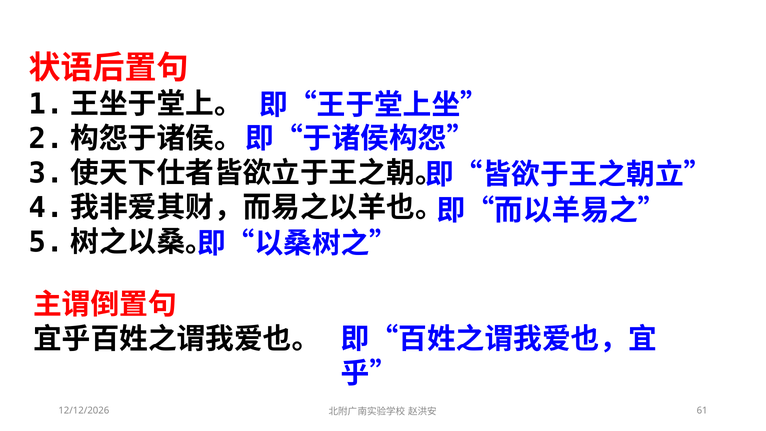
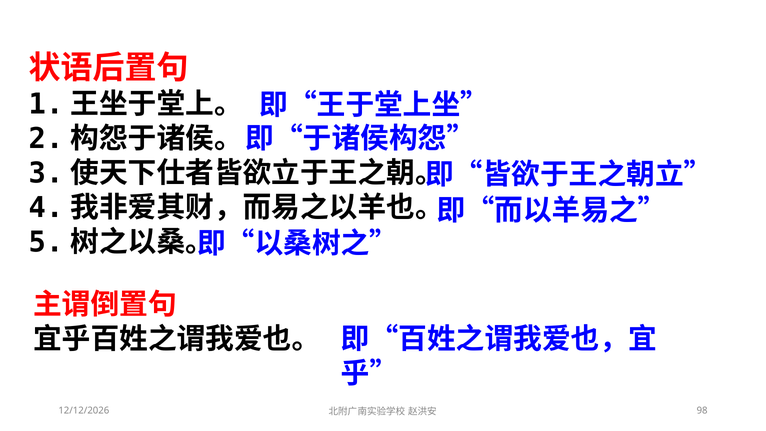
61: 61 -> 98 (702, 411)
